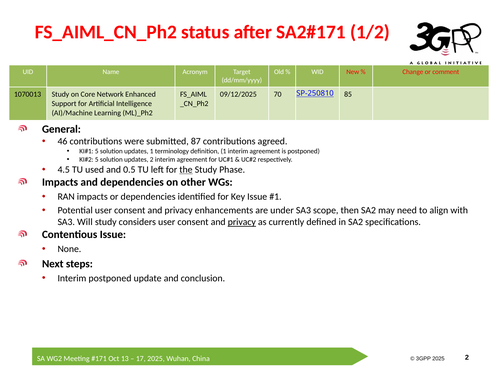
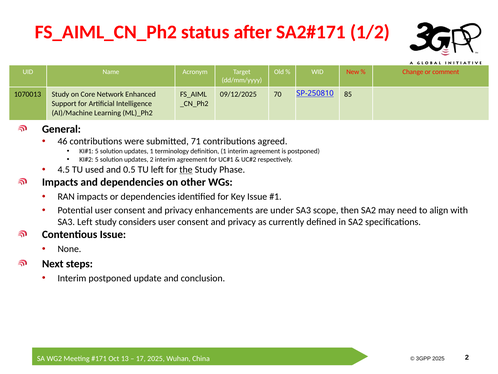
87: 87 -> 71 (196, 141)
SA3 Will: Will -> Left (85, 222)
privacy underline: present -> none (242, 222)
